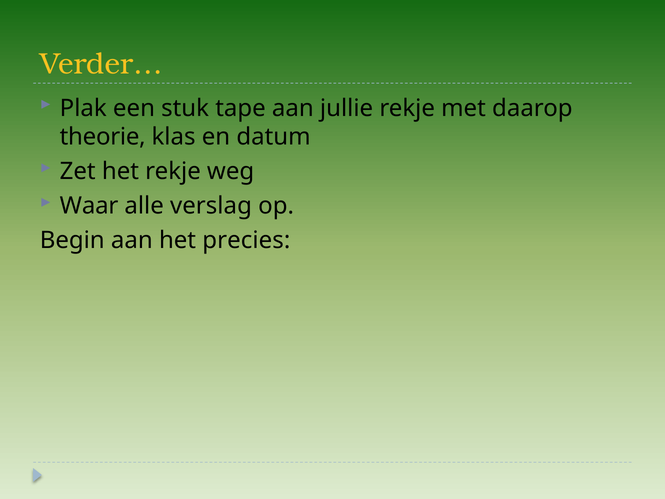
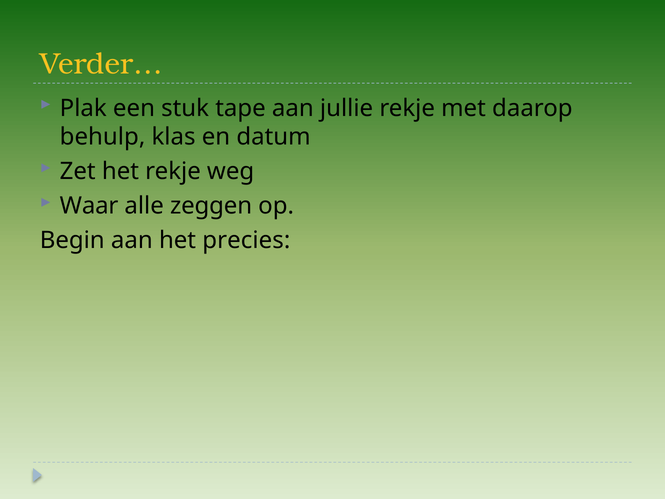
theorie: theorie -> behulp (103, 137)
verslag: verslag -> zeggen (211, 206)
